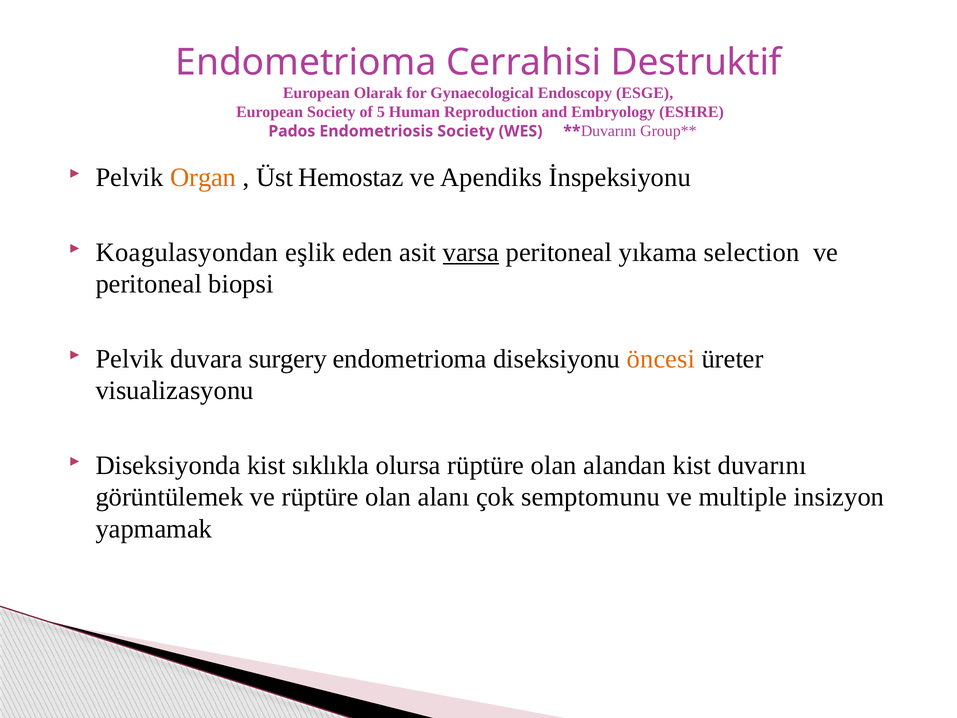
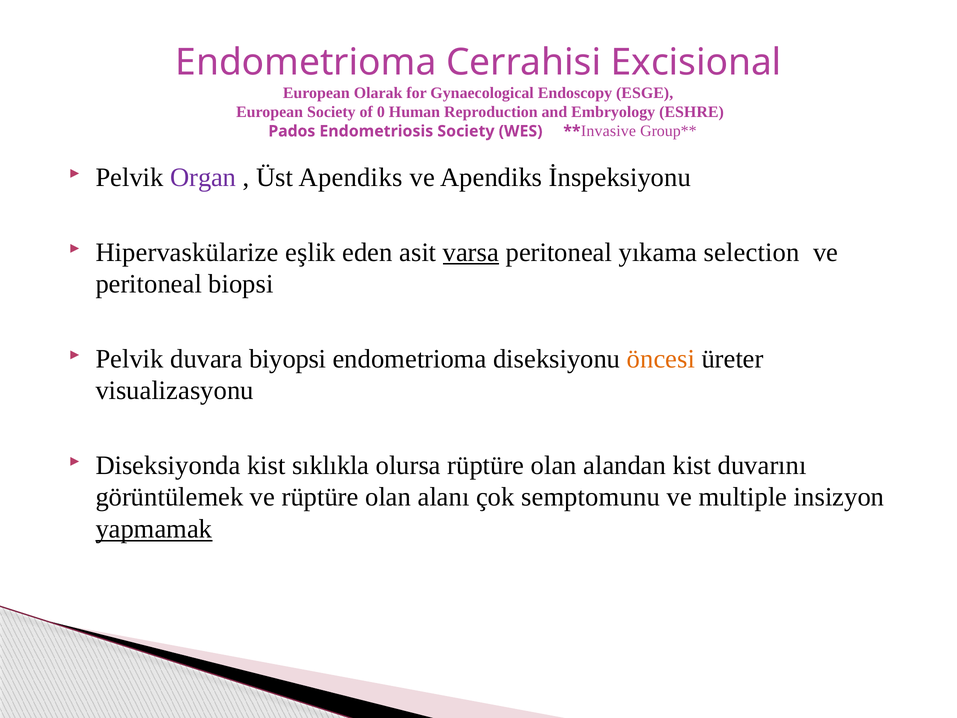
Destruktif: Destruktif -> Excisional (696, 62)
5: 5 -> 0 (381, 112)
Duvarını: Duvarını -> Invasive (608, 131)
Organ colour: orange -> purple (203, 178)
Üst Hemostaz: Hemostaz -> Apendiks (351, 178)
Koagulasyondan: Koagulasyondan -> Hipervaskülarize (187, 252)
surgery: surgery -> biyopsi (288, 359)
yapmamak underline: none -> present (154, 529)
